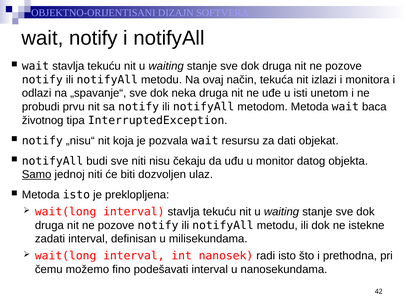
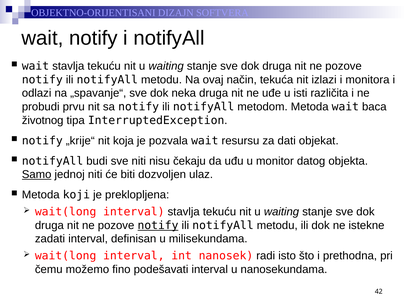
unetom: unetom -> različita (329, 93)
„nisu“: „nisu“ -> „krije“ (80, 141)
Metoda isto: isto -> koji (76, 195)
notify underline: none -> present (158, 226)
